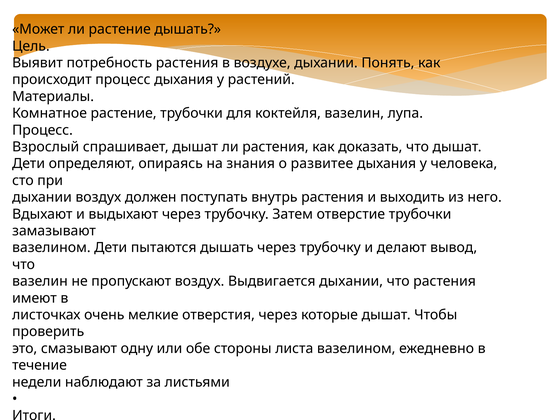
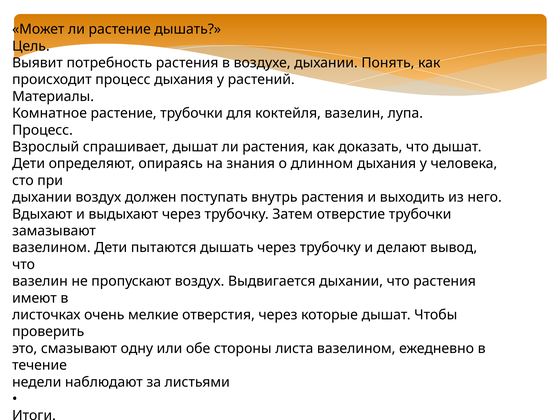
развитее: развитее -> длинном (322, 164)
